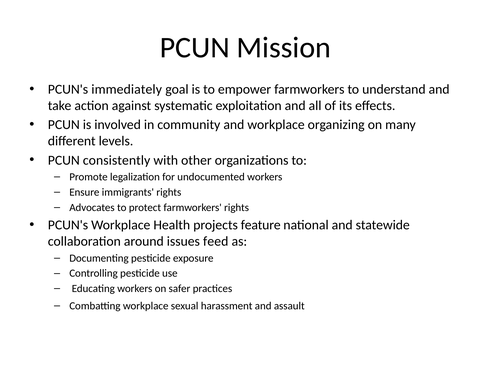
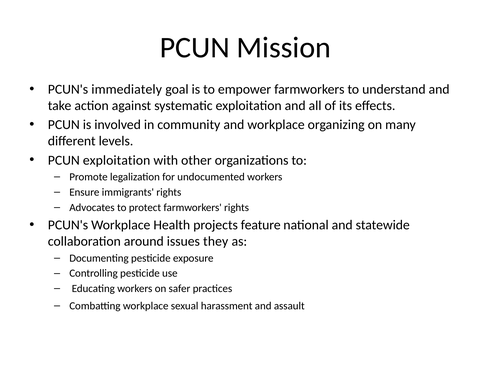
PCUN consistently: consistently -> exploitation (117, 160)
feed: feed -> they (216, 242)
